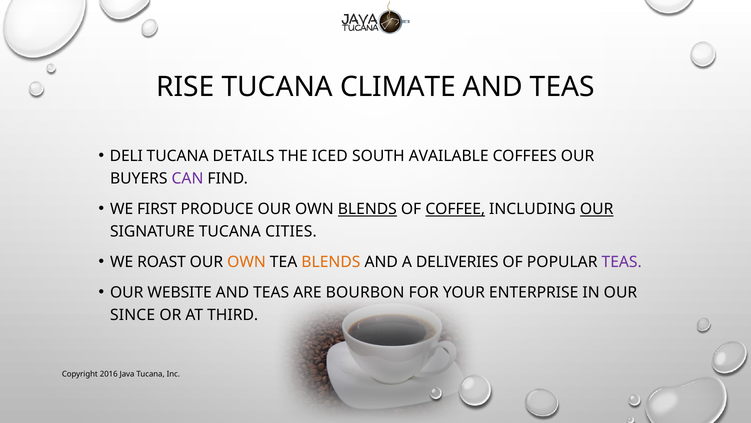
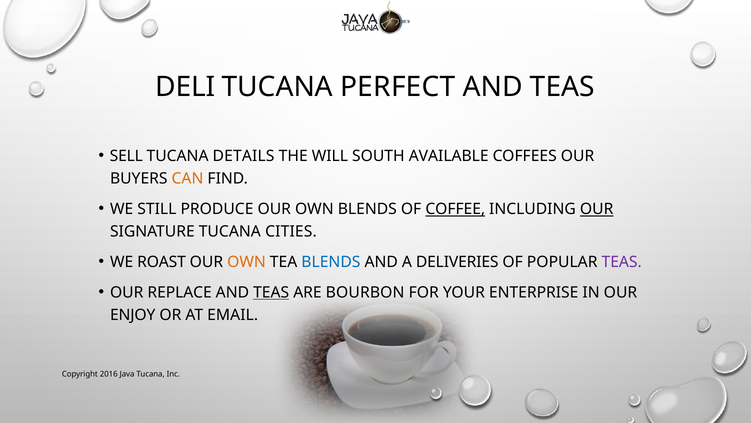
RISE: RISE -> DELI (185, 87)
CLIMATE: CLIMATE -> PERFECT (398, 87)
DELI: DELI -> SELL (126, 156)
ICED: ICED -> WILL (330, 156)
CAN colour: purple -> orange (187, 179)
FIRST: FIRST -> STILL (157, 209)
BLENDS underline: present -> none (367, 209)
BLENDS colour: orange -> blue (331, 262)
WEBSITE: WEBSITE -> REPLACE (180, 292)
TEAS underline: none -> present (271, 292)
SINCE: SINCE -> ENJOY (133, 315)
THIRD: THIRD -> EMAIL (233, 315)
